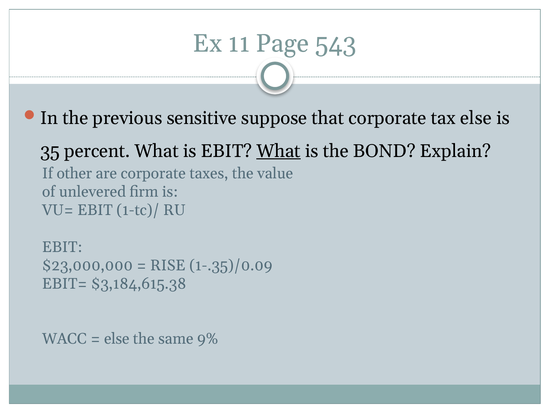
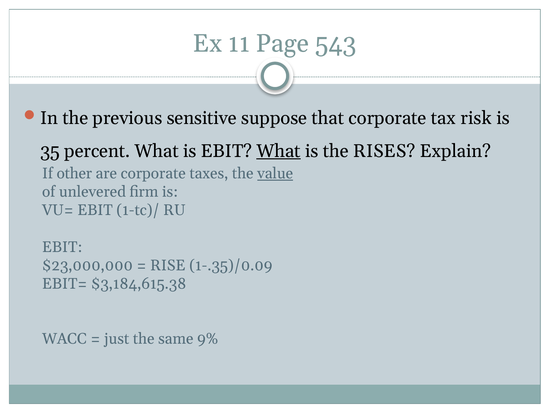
tax else: else -> risk (476, 118)
BOND: BOND -> RISES (384, 151)
value underline: none -> present (275, 173)
else: else -> just (117, 338)
